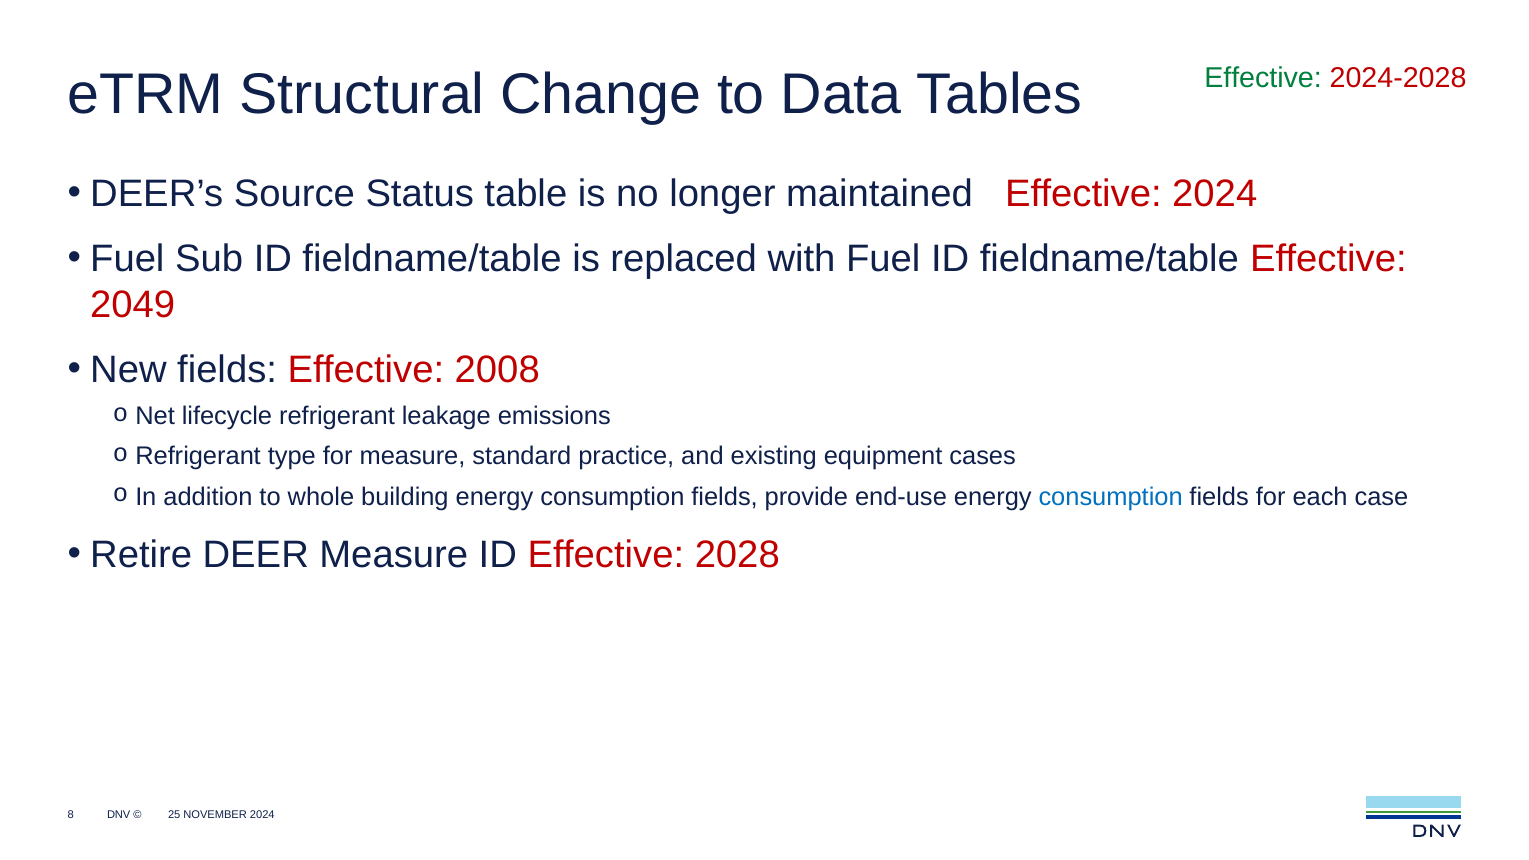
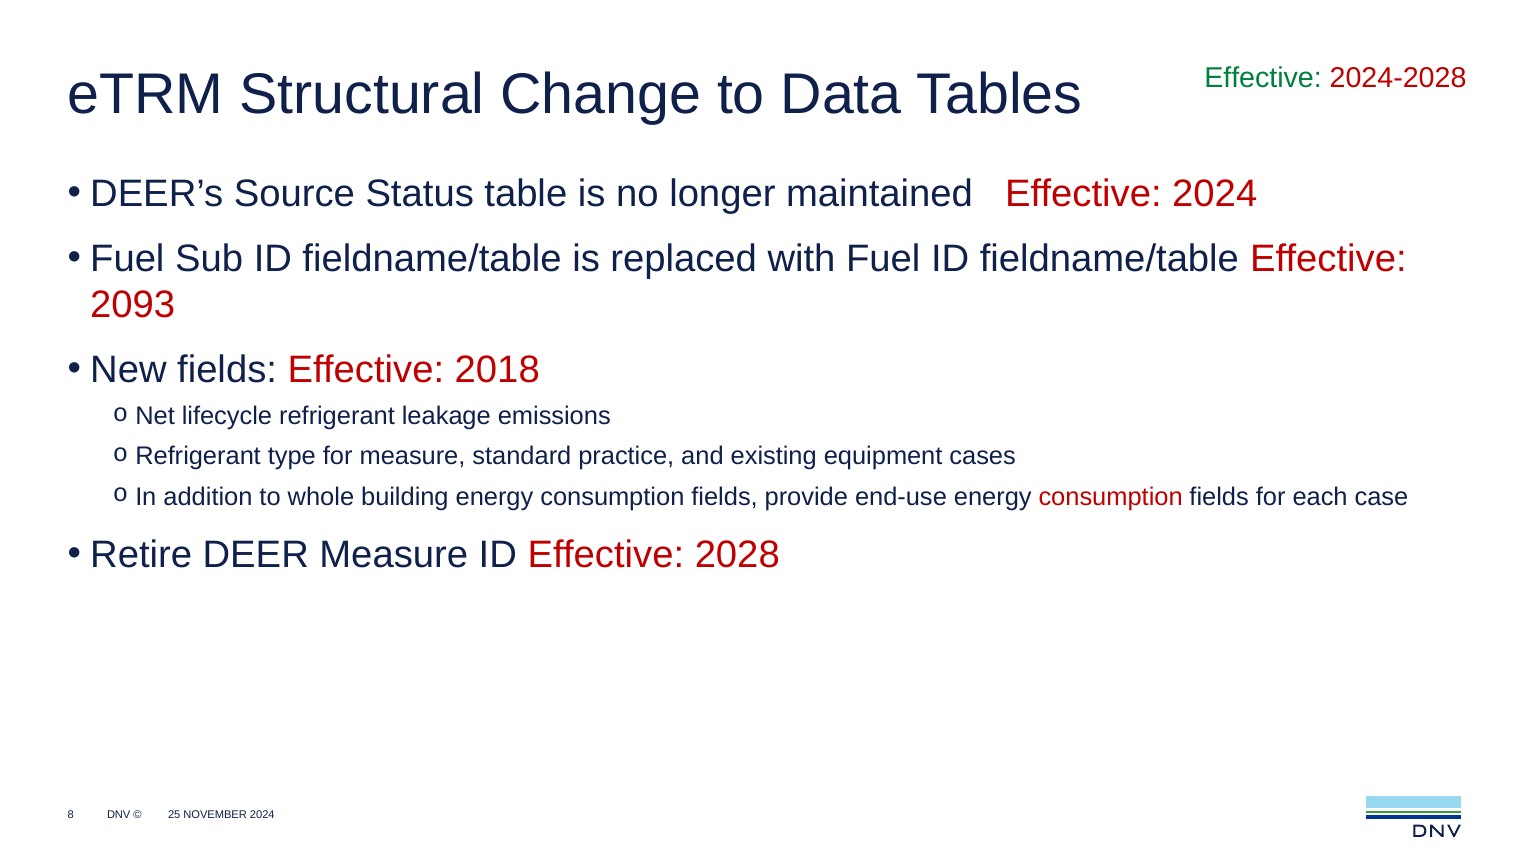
2049: 2049 -> 2093 (133, 305)
2008: 2008 -> 2018 (497, 370)
consumption colour: blue -> red (1111, 497)
